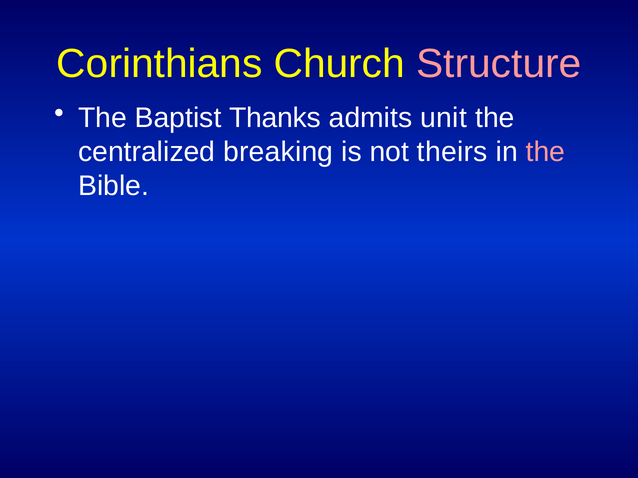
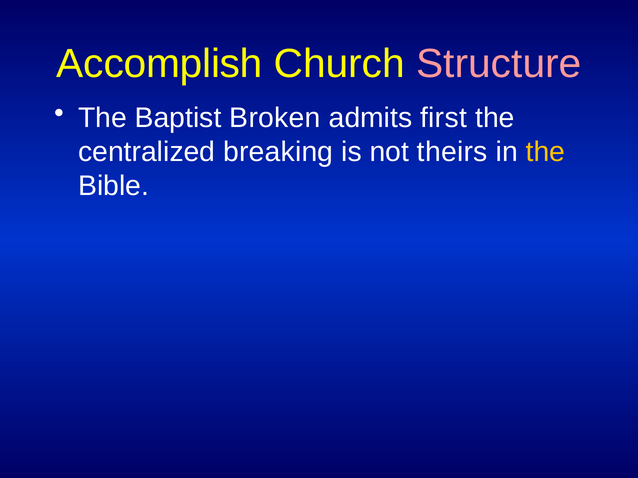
Corinthians: Corinthians -> Accomplish (160, 64)
Thanks: Thanks -> Broken (275, 118)
unit: unit -> first (444, 118)
the colour: pink -> yellow (545, 152)
